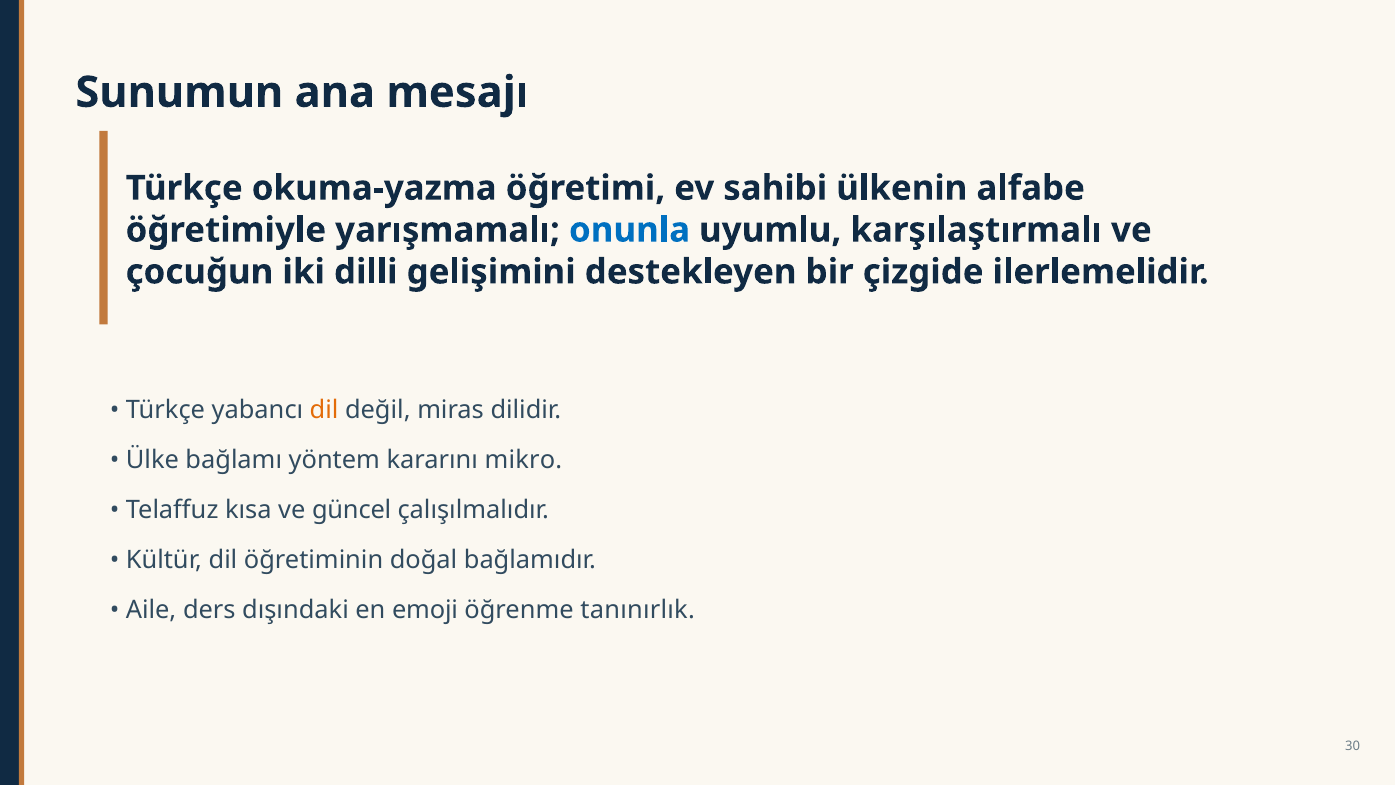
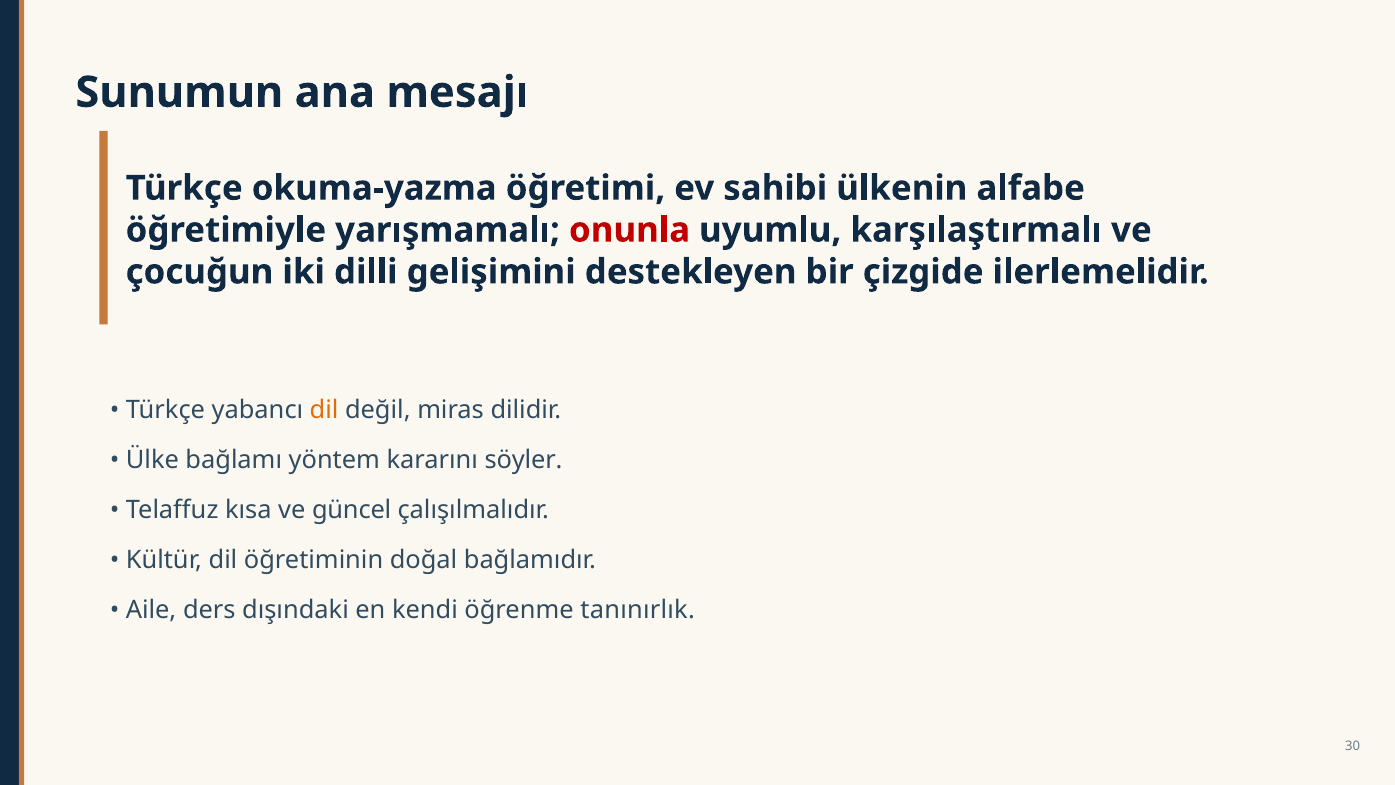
onunla colour: blue -> red (630, 230)
mikro: mikro -> söyler (524, 460)
emoji: emoji -> kendi (425, 610)
